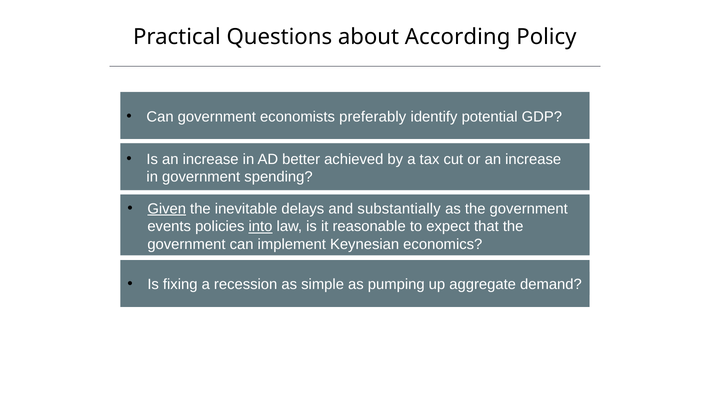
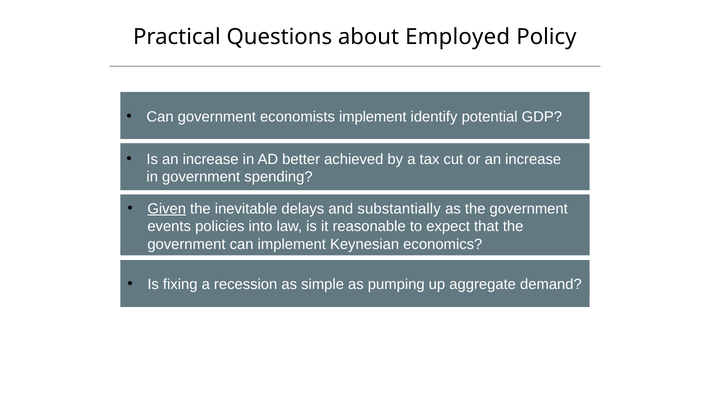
According: According -> Employed (458, 37)
economists preferably: preferably -> implement (373, 117)
into underline: present -> none (261, 227)
